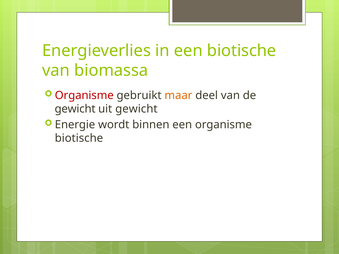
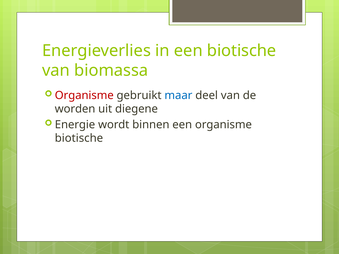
maar colour: orange -> blue (178, 95)
gewicht: gewicht -> worden (75, 109)
uit gewicht: gewicht -> diegene (136, 109)
